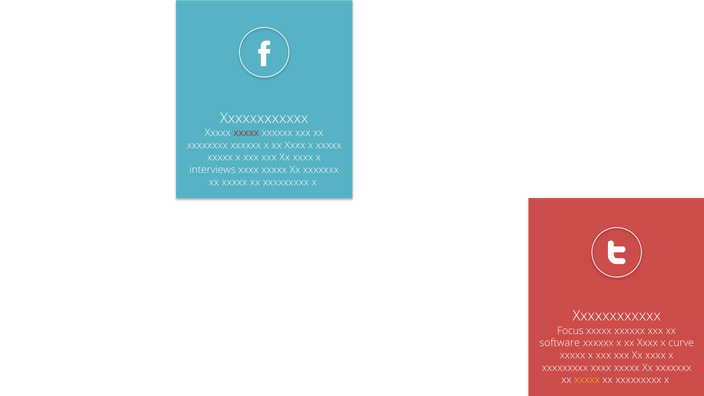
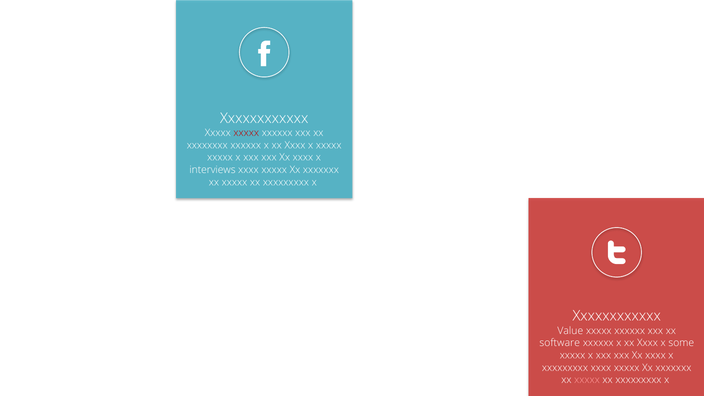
Focus: Focus -> Value (570, 331)
curve: curve -> some (681, 343)
xxxxx colour: yellow -> pink (587, 380)
